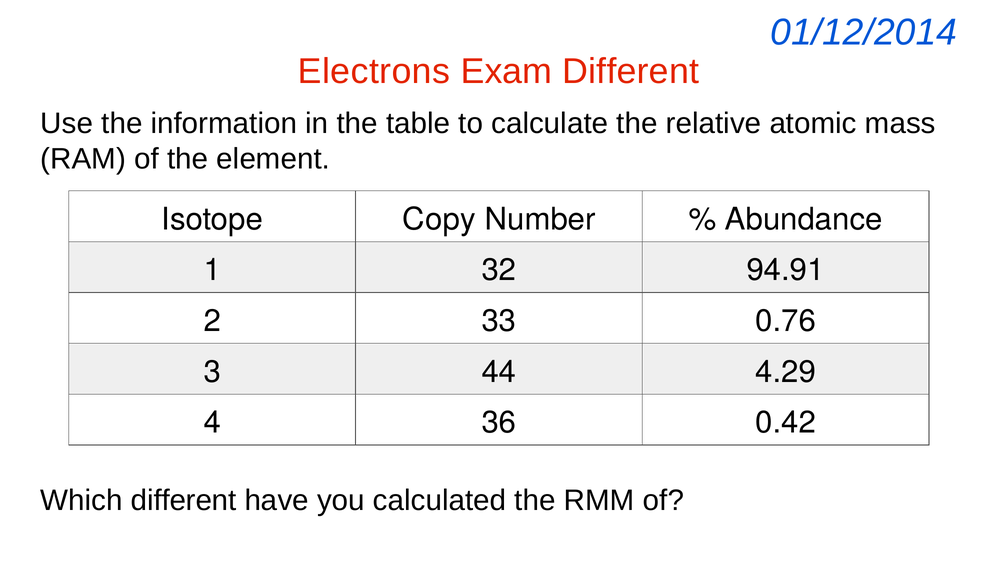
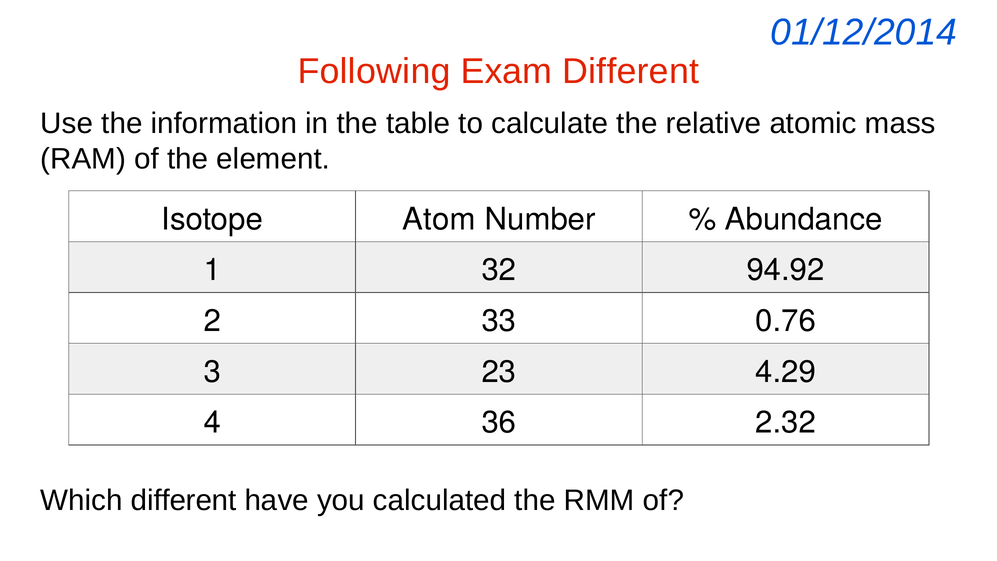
Electrons: Electrons -> Following (374, 72)
Copy: Copy -> Atom (439, 219)
94.91: 94.91 -> 94.92 (786, 270)
44: 44 -> 23 (499, 372)
0.42: 0.42 -> 2.32 (786, 423)
